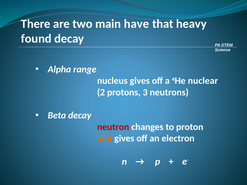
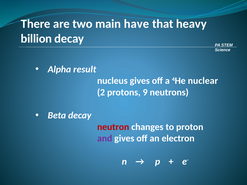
found: found -> billion (36, 39)
range: range -> result (85, 69)
3: 3 -> 9 (145, 92)
and colour: orange -> purple (105, 139)
